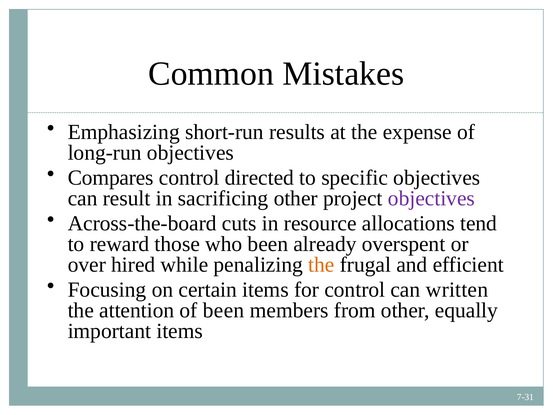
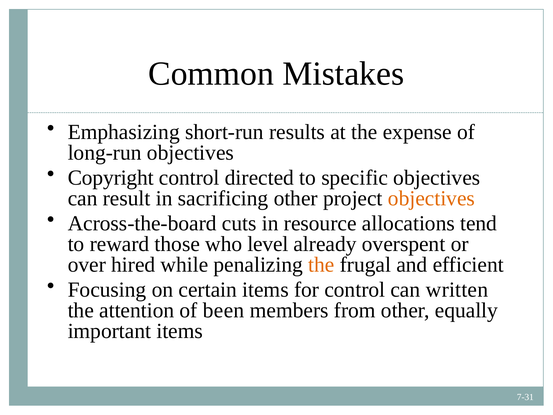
Compares: Compares -> Copyright (111, 178)
objectives colour: purple -> orange (431, 198)
who been: been -> level (268, 244)
